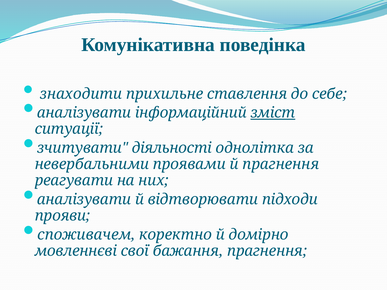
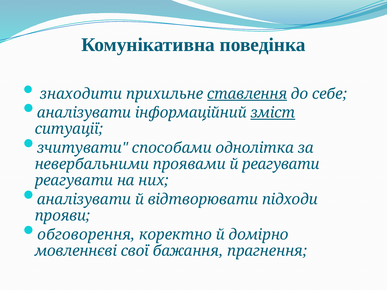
ставлення underline: none -> present (247, 94)
діяльності: діяльності -> способами (172, 148)
й прагнення: прагнення -> реагувати (281, 164)
споживачем: споживачем -> обговорення (86, 235)
